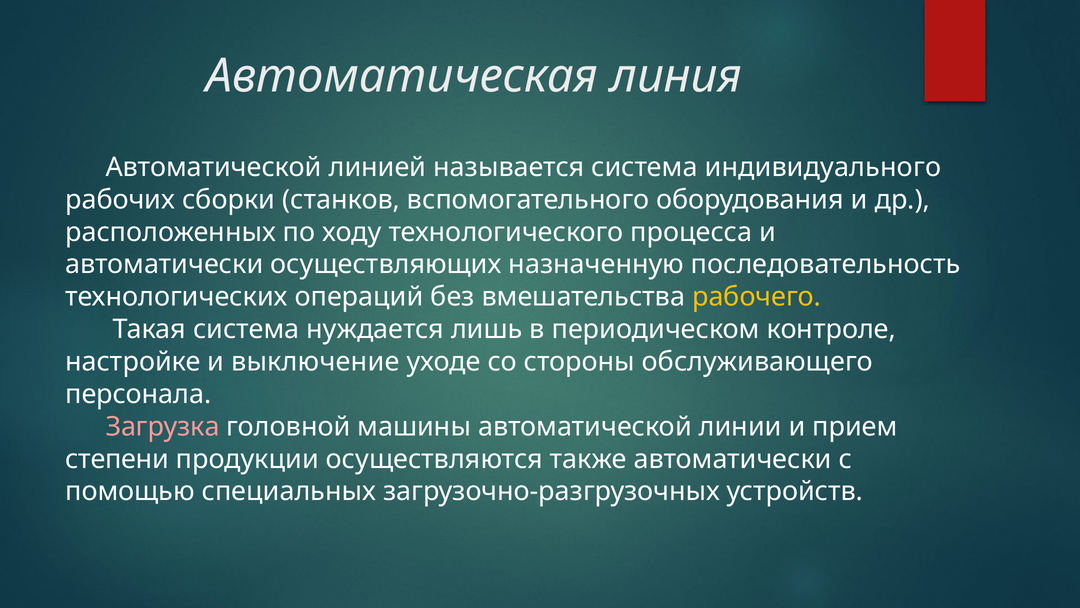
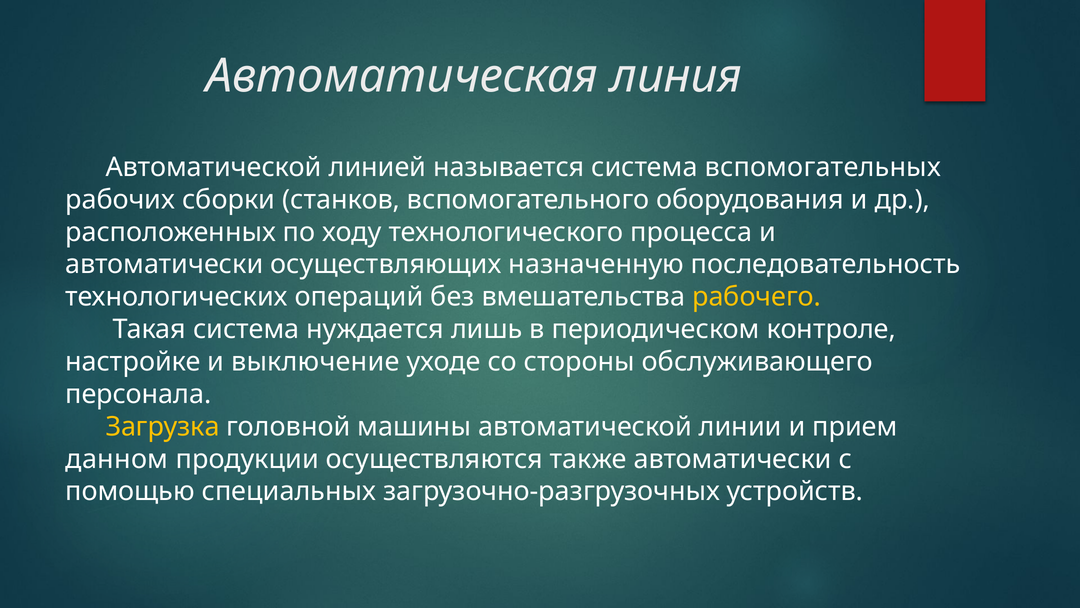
индивидуального: индивидуального -> вспомогательных (823, 167)
Загрузка colour: pink -> yellow (163, 426)
степени: степени -> данном (117, 459)
